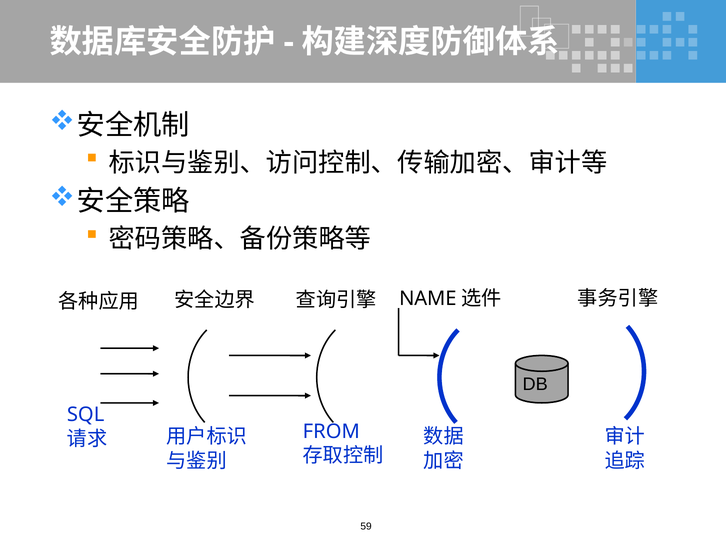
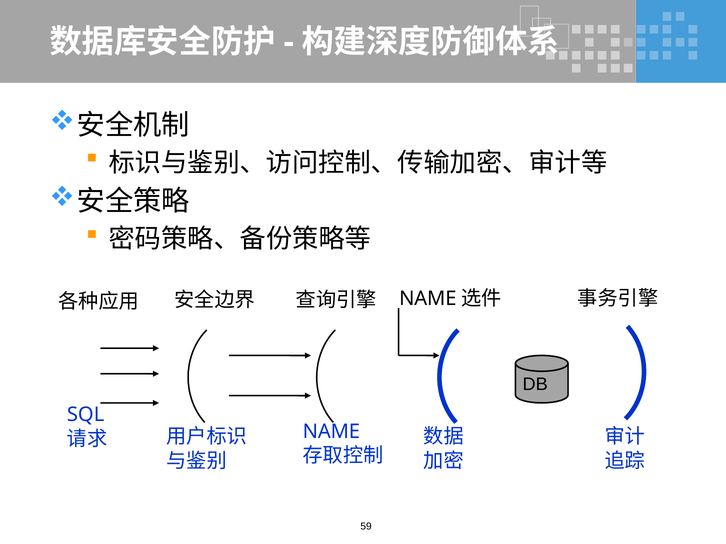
FROM: FROM -> NAME (331, 432)
